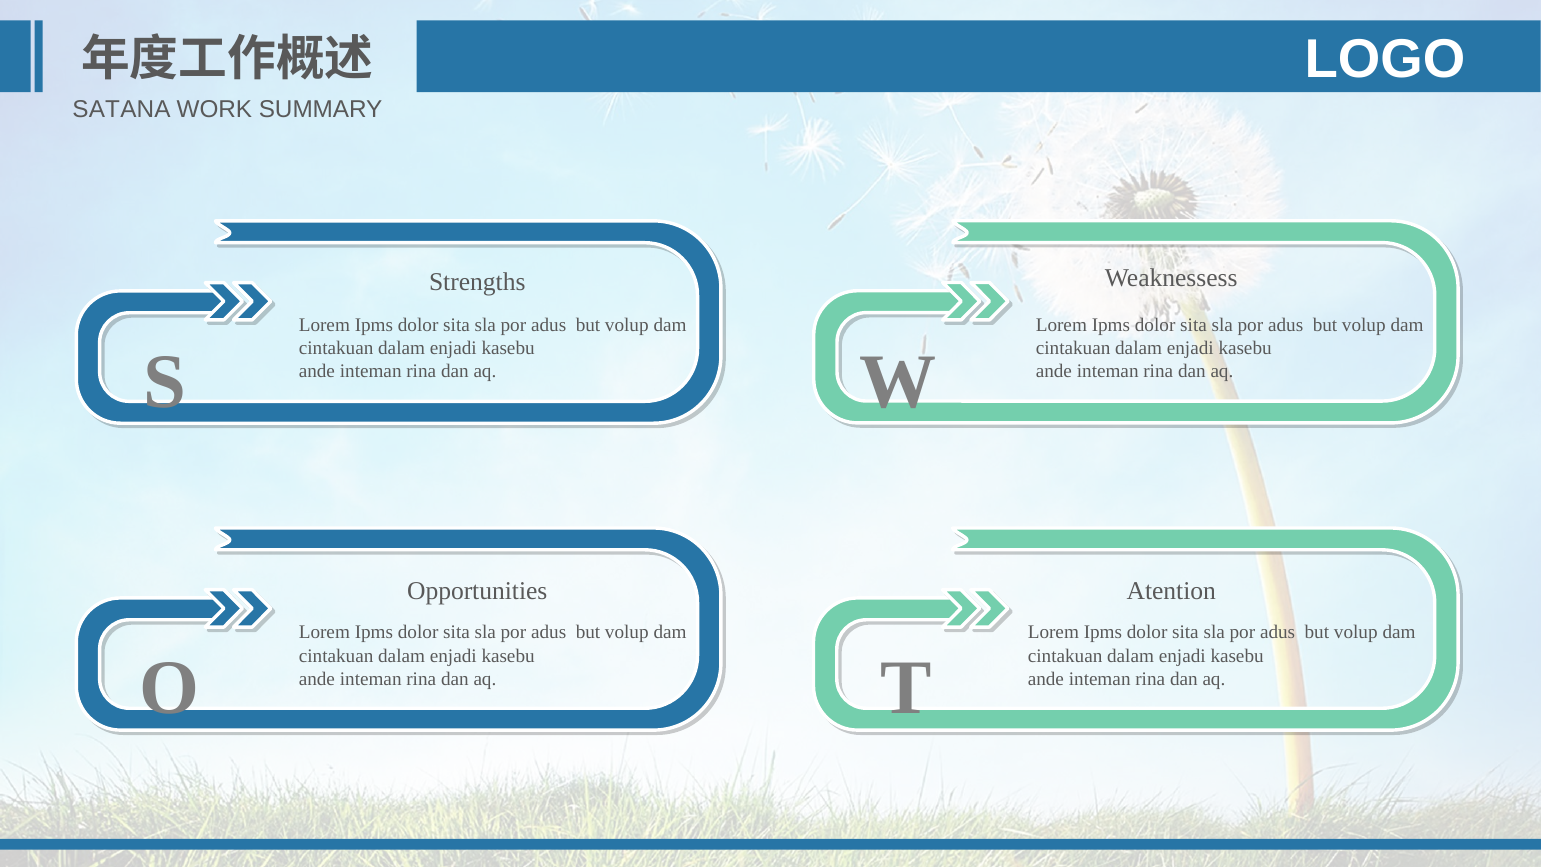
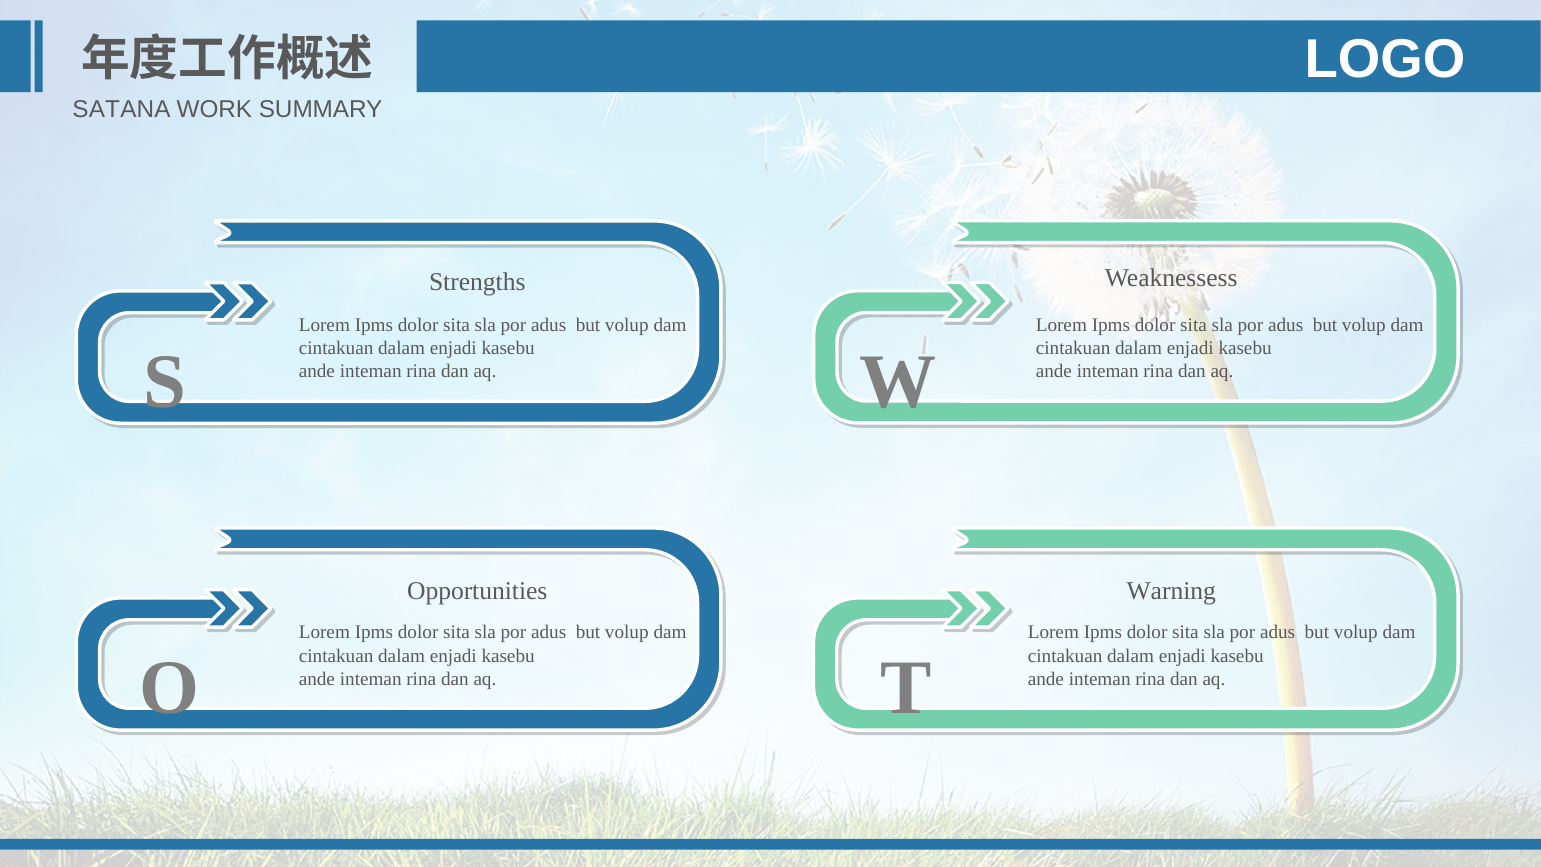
Atention: Atention -> Warning (1171, 591)
